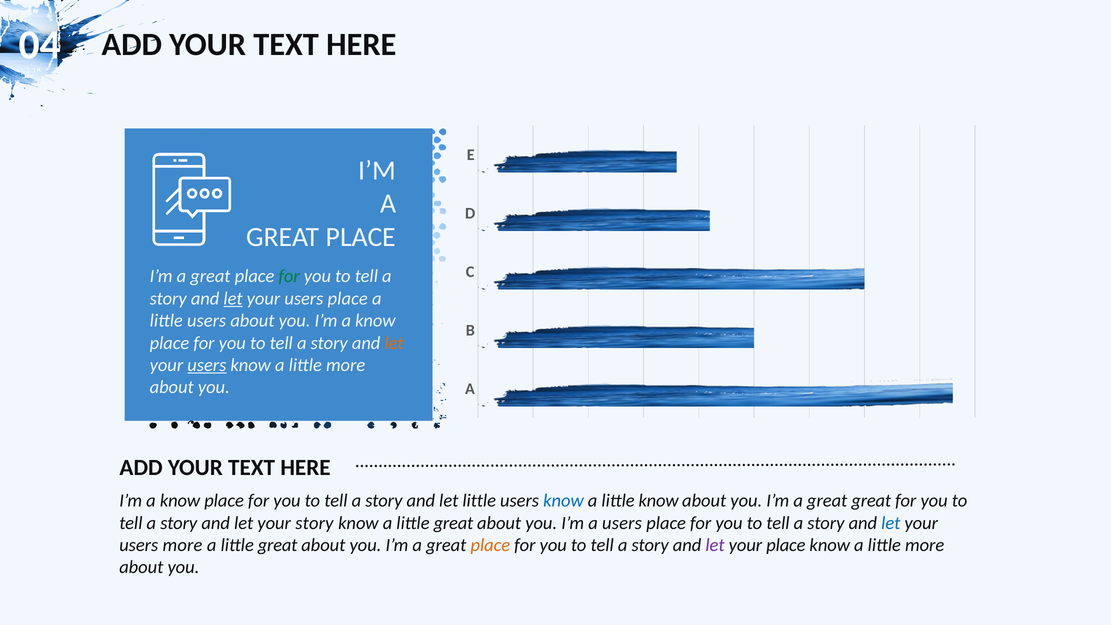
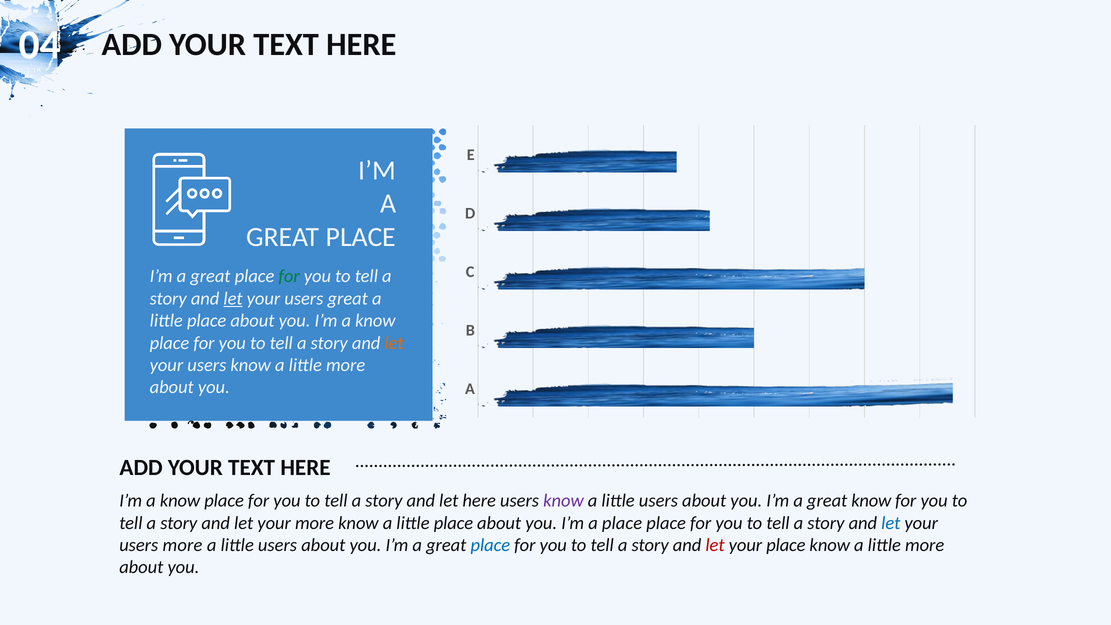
your users place: place -> great (348, 298)
users: users -> place (207, 321)
users underline: present -> none (207, 365)
let little: little -> here (479, 501)
know colour: blue -> purple (563, 501)
know: know -> users (658, 501)
great great: great -> know (871, 501)
your story: story -> more (315, 523)
know a little great: great -> place (453, 523)
a users: users -> place (622, 523)
great: great -> users (277, 545)
place colour: orange -> blue (490, 545)
let colour: purple -> red (715, 545)
